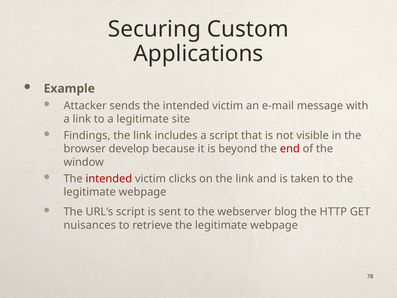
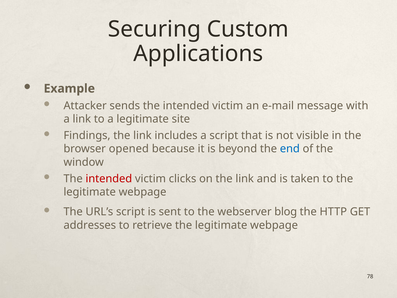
develop: develop -> opened (129, 149)
end colour: red -> blue (290, 149)
nuisances: nuisances -> addresses (90, 225)
